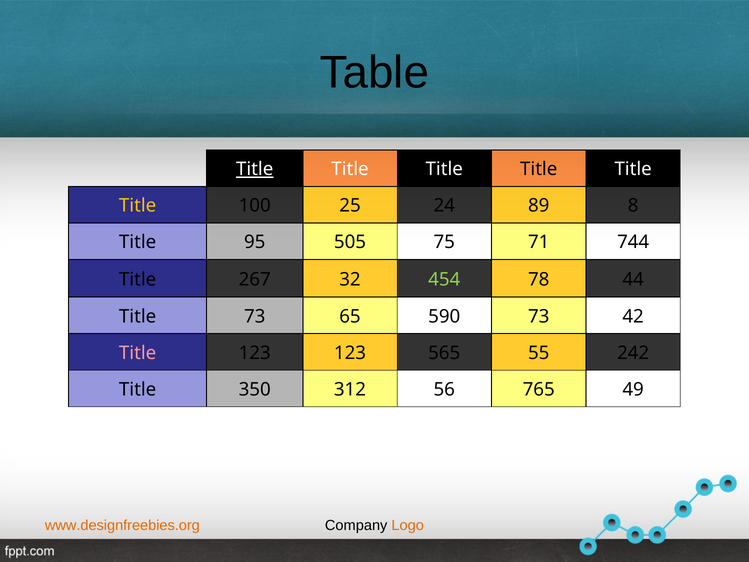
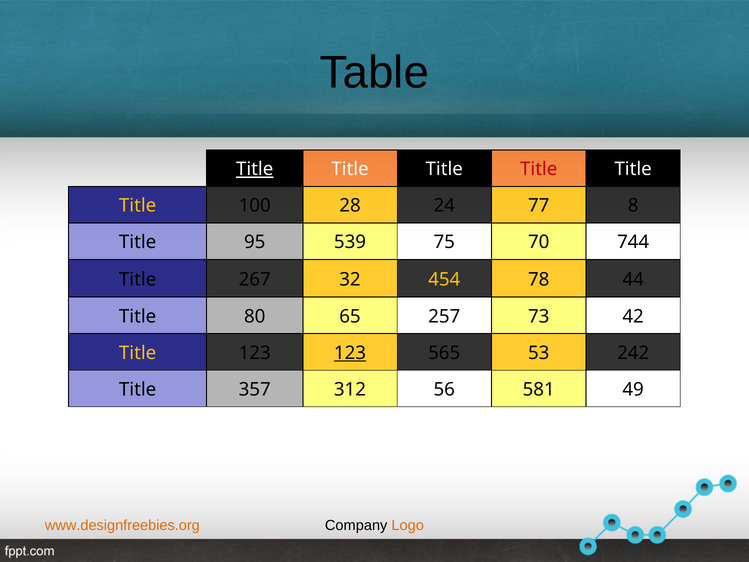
Title colour: black -> red (539, 169)
25: 25 -> 28 (350, 206)
89: 89 -> 77 (539, 206)
505: 505 -> 539 (350, 242)
71: 71 -> 70 (539, 242)
454 colour: light green -> yellow (444, 279)
Title 73: 73 -> 80 (255, 316)
590: 590 -> 257 (444, 316)
Title colour: pink -> yellow (138, 353)
123 underline: none -> present (350, 353)
55: 55 -> 53 (539, 353)
350: 350 -> 357 (255, 389)
765: 765 -> 581 (539, 389)
